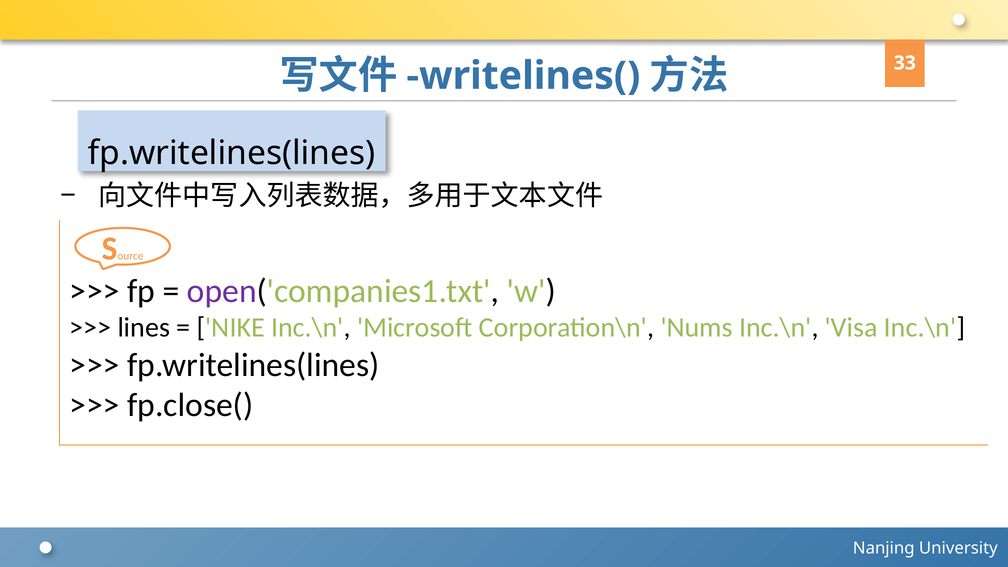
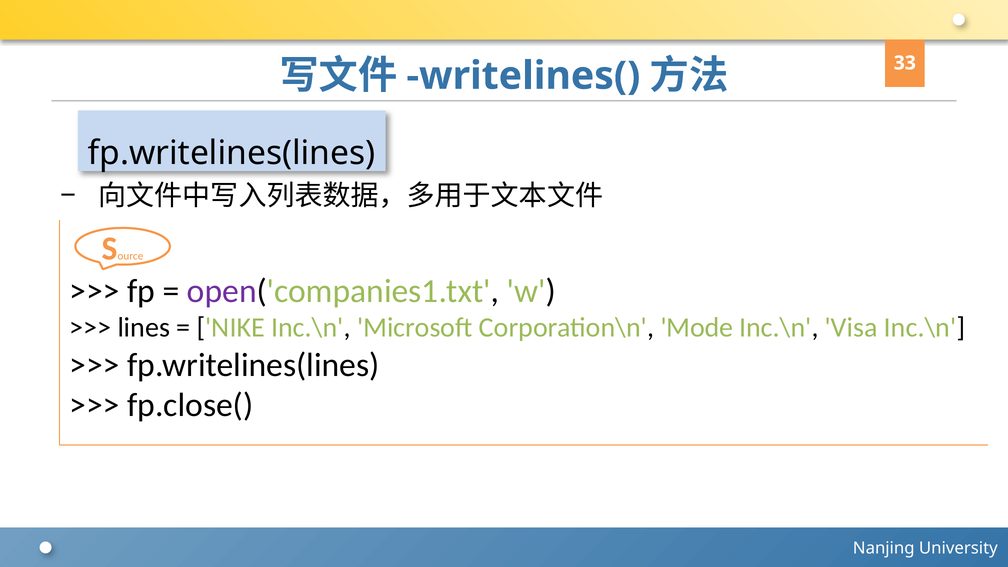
Nums: Nums -> Mode (697, 328)
